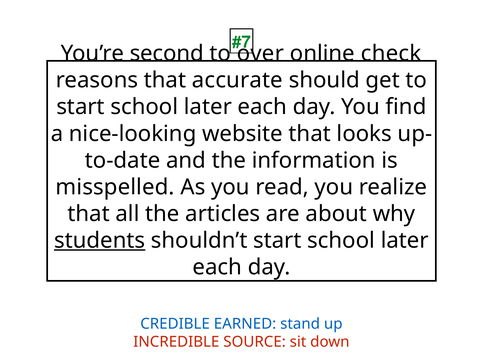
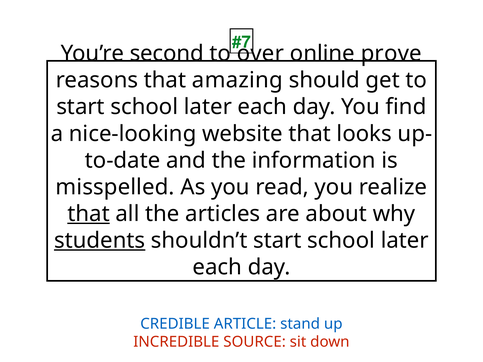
check: check -> prove (391, 54)
accurate: accurate -> amazing (237, 80)
that underline: none -> present (89, 214)
EARNED: EARNED -> ARTICLE (245, 324)
